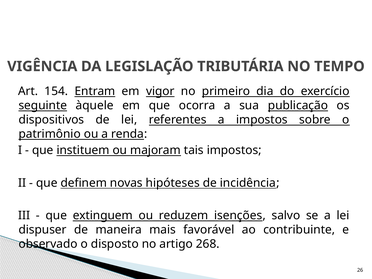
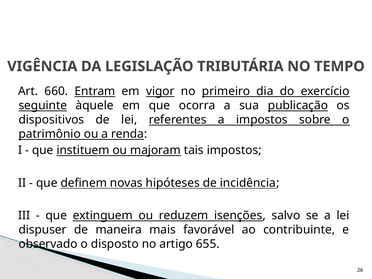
154: 154 -> 660 (56, 91)
268: 268 -> 655 (208, 244)
